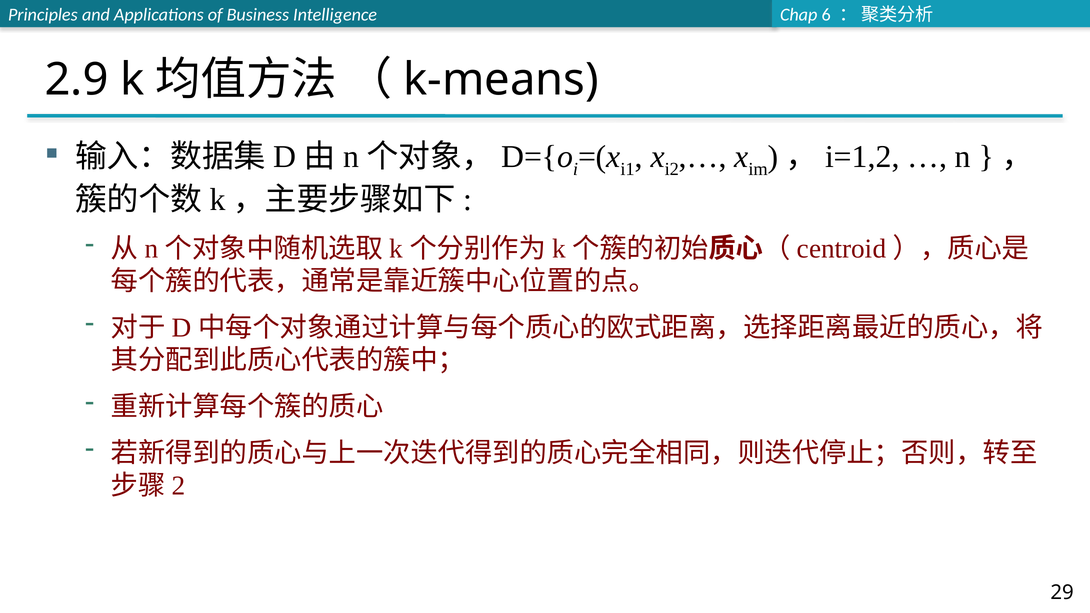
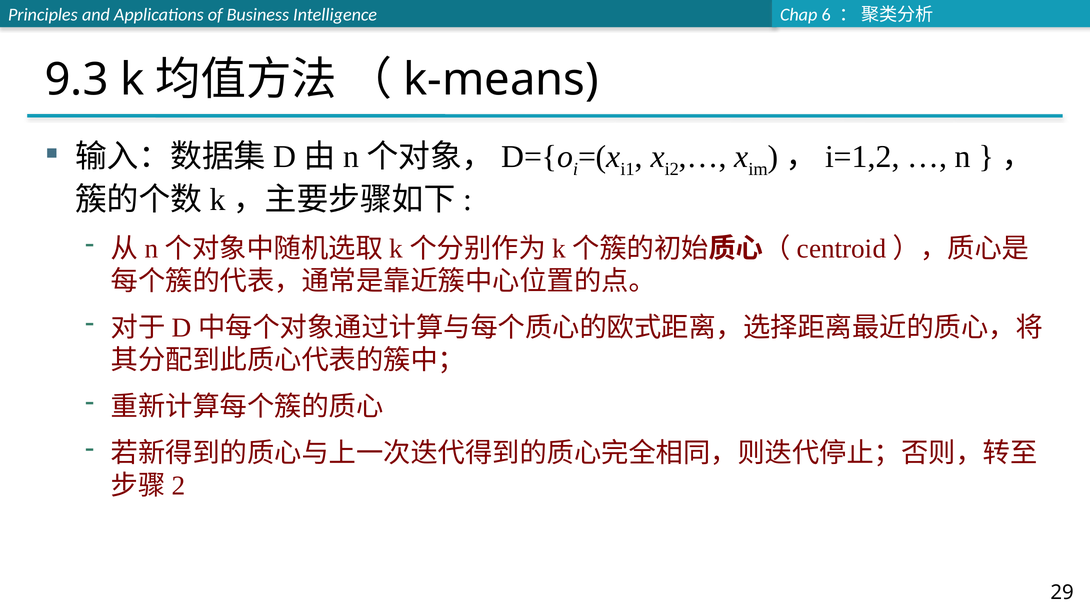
2.9: 2.9 -> 9.3 (77, 80)
